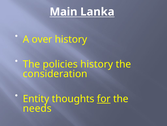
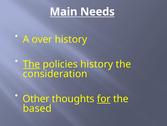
Lanka: Lanka -> Needs (97, 12)
The underline: none -> present (31, 64)
Entity: Entity -> Other (36, 98)
needs: needs -> based (37, 108)
